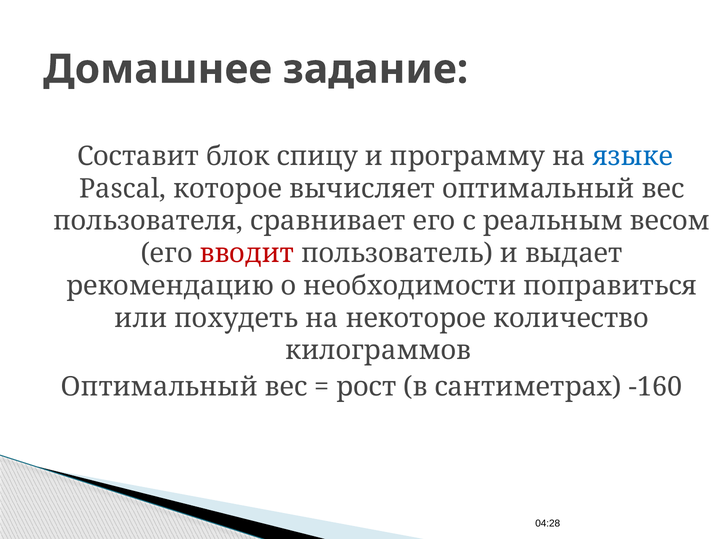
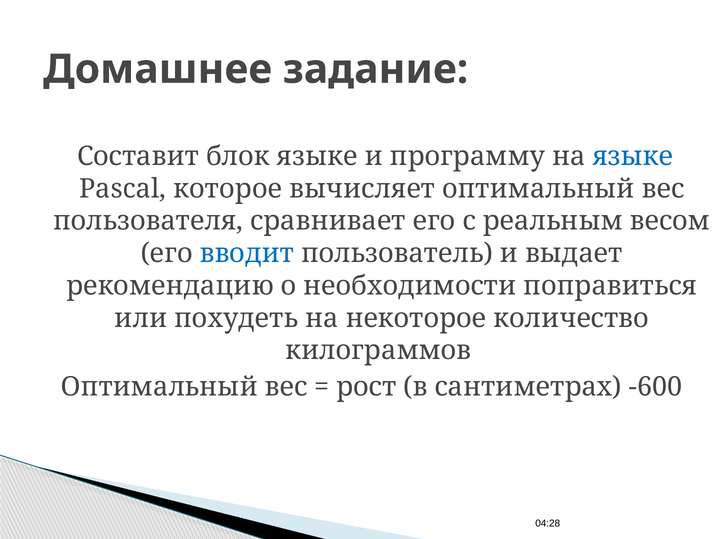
блок спицу: спицу -> языке (317, 156)
вводит colour: red -> blue (247, 253)
-160: -160 -> -600 (656, 387)
